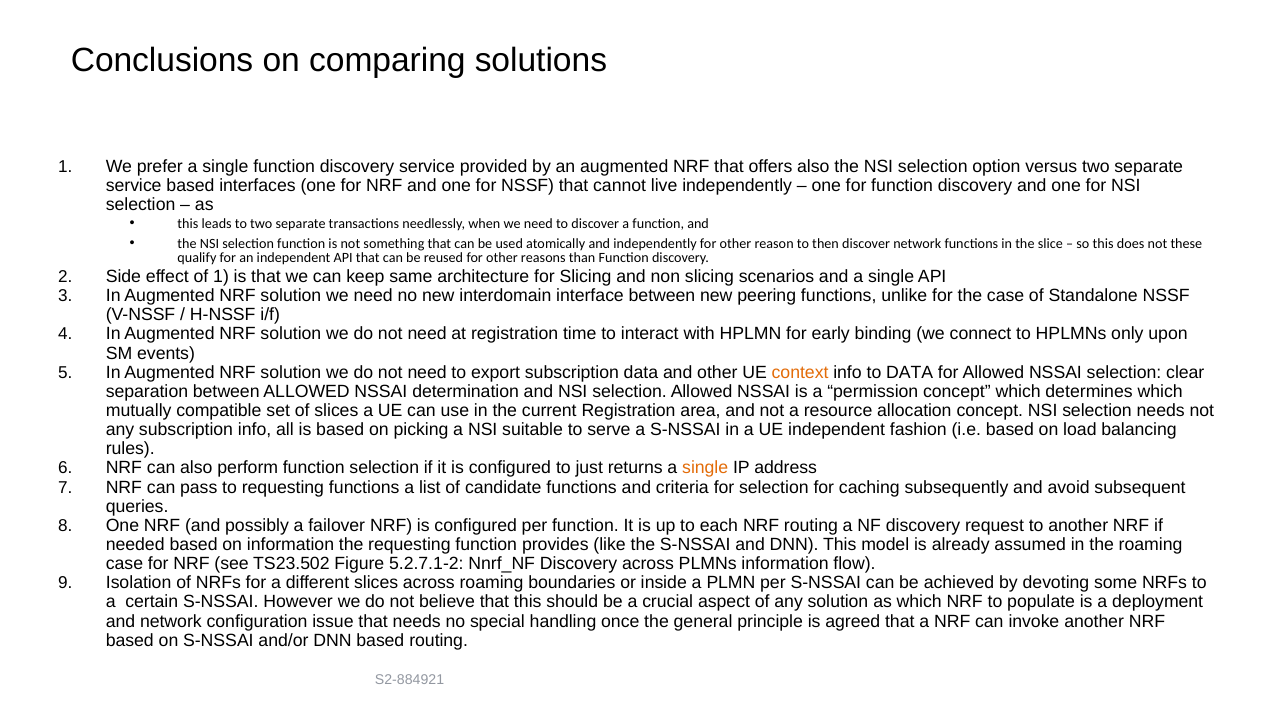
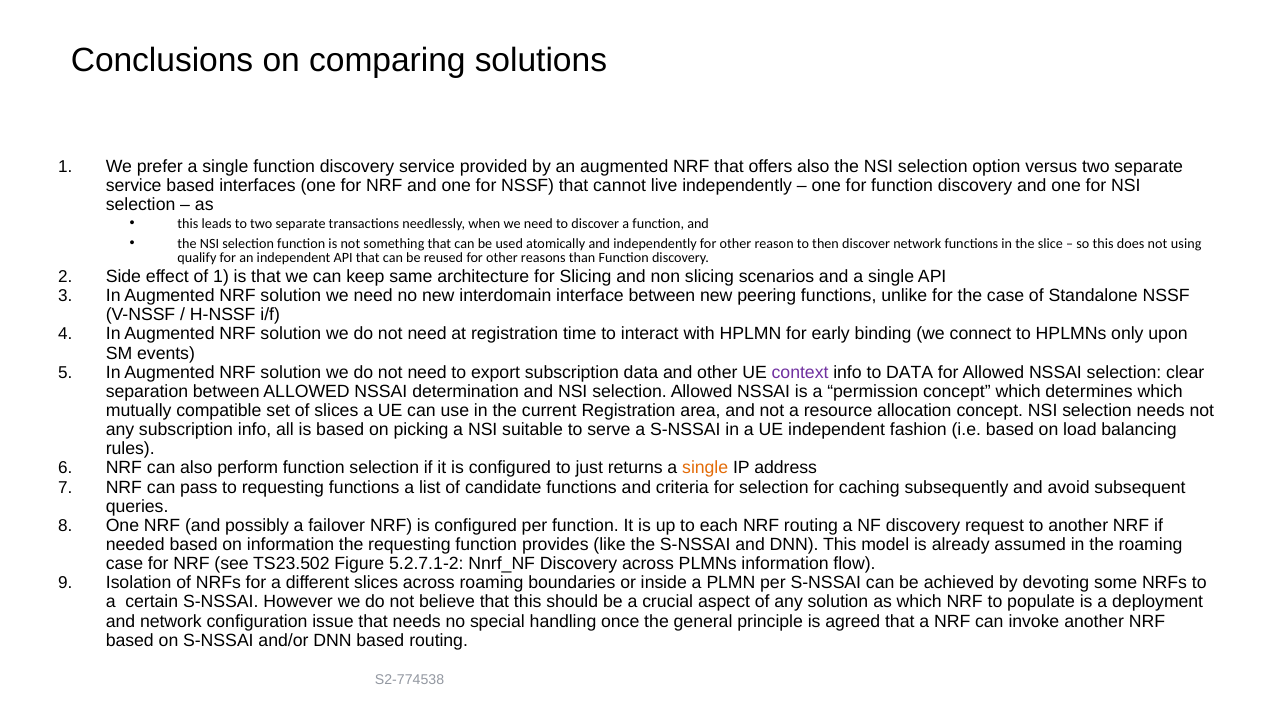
these: these -> using (1186, 244)
context colour: orange -> purple (800, 372)
S2-884921: S2-884921 -> S2-774538 (410, 680)
